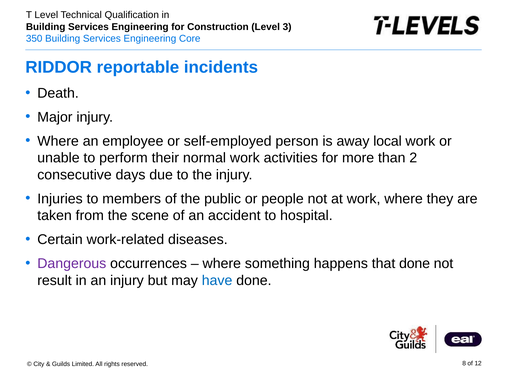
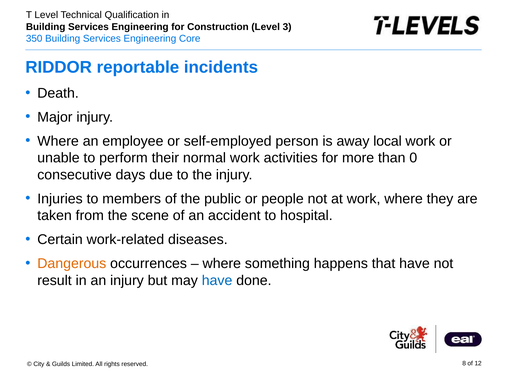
2: 2 -> 0 (413, 158)
Dangerous colour: purple -> orange (72, 264)
that done: done -> have (414, 264)
